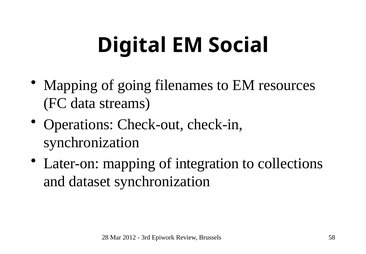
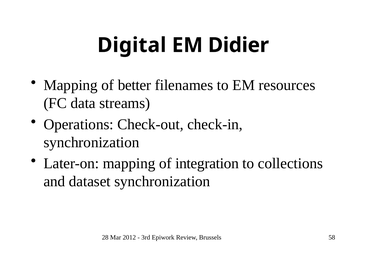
Social: Social -> Didier (238, 45)
going: going -> better (134, 85)
